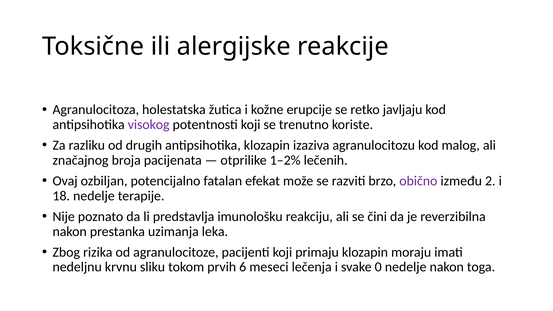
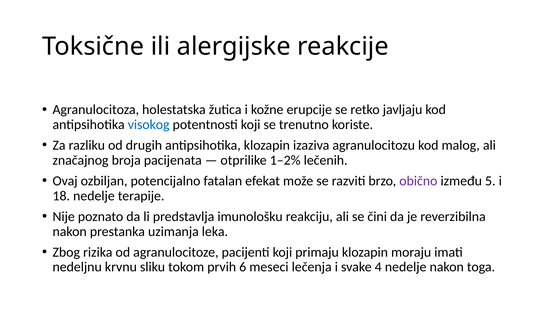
visokog colour: purple -> blue (149, 125)
2: 2 -> 5 (490, 181)
0: 0 -> 4 (378, 267)
